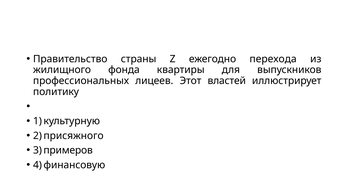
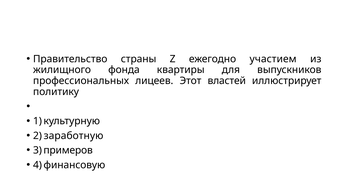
перехода: перехода -> участием (273, 59)
присяжного: присяжного -> заработную (74, 136)
